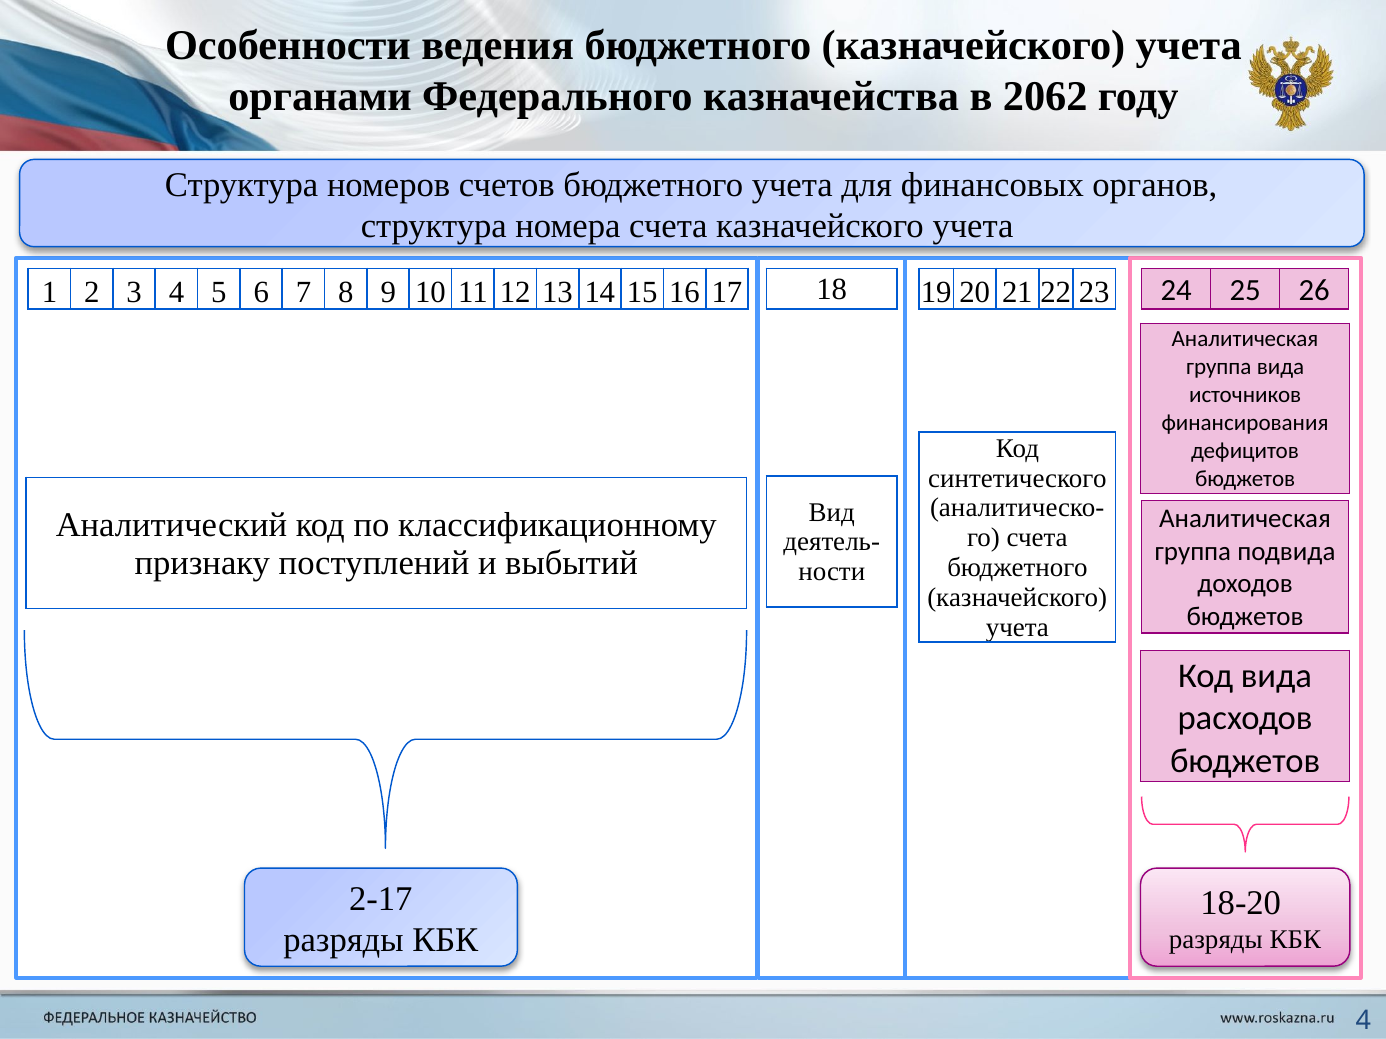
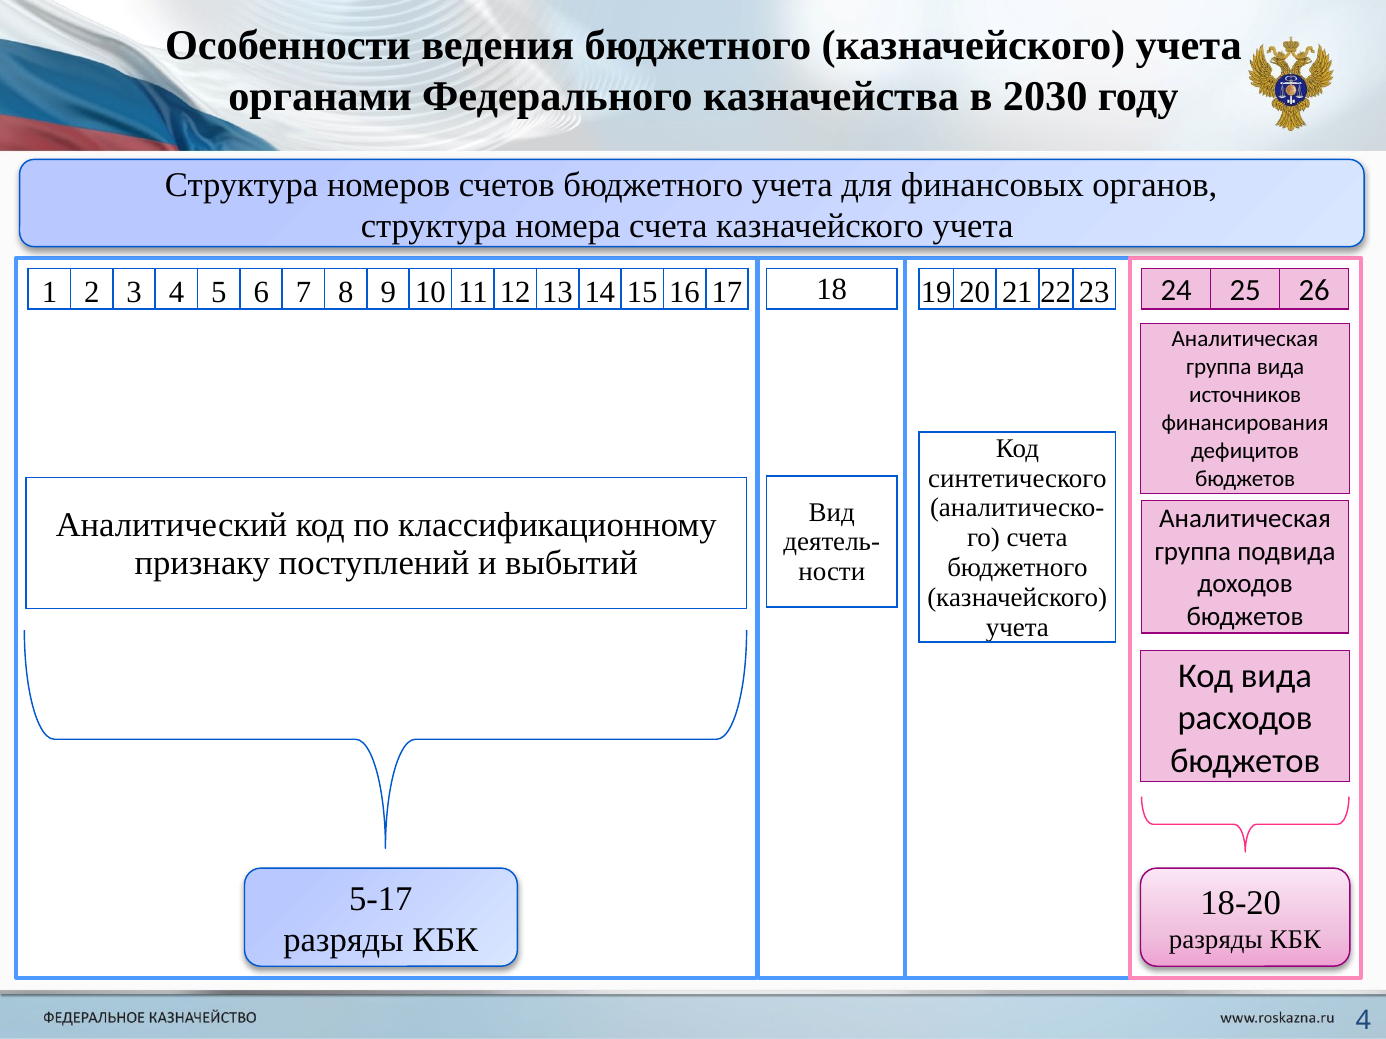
2062: 2062 -> 2030 (1045, 96)
2-17: 2-17 -> 5-17 (381, 899)
